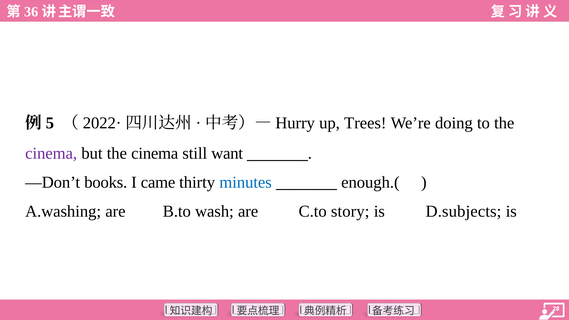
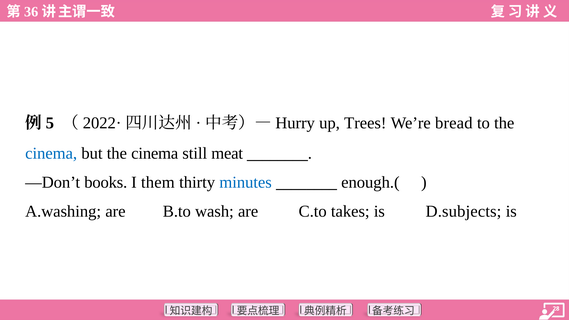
doing: doing -> bread (454, 123)
cinema colour: purple -> blue (51, 153)
want: want -> meat (227, 153)
came: came -> them (158, 182)
story: story -> takes (350, 211)
